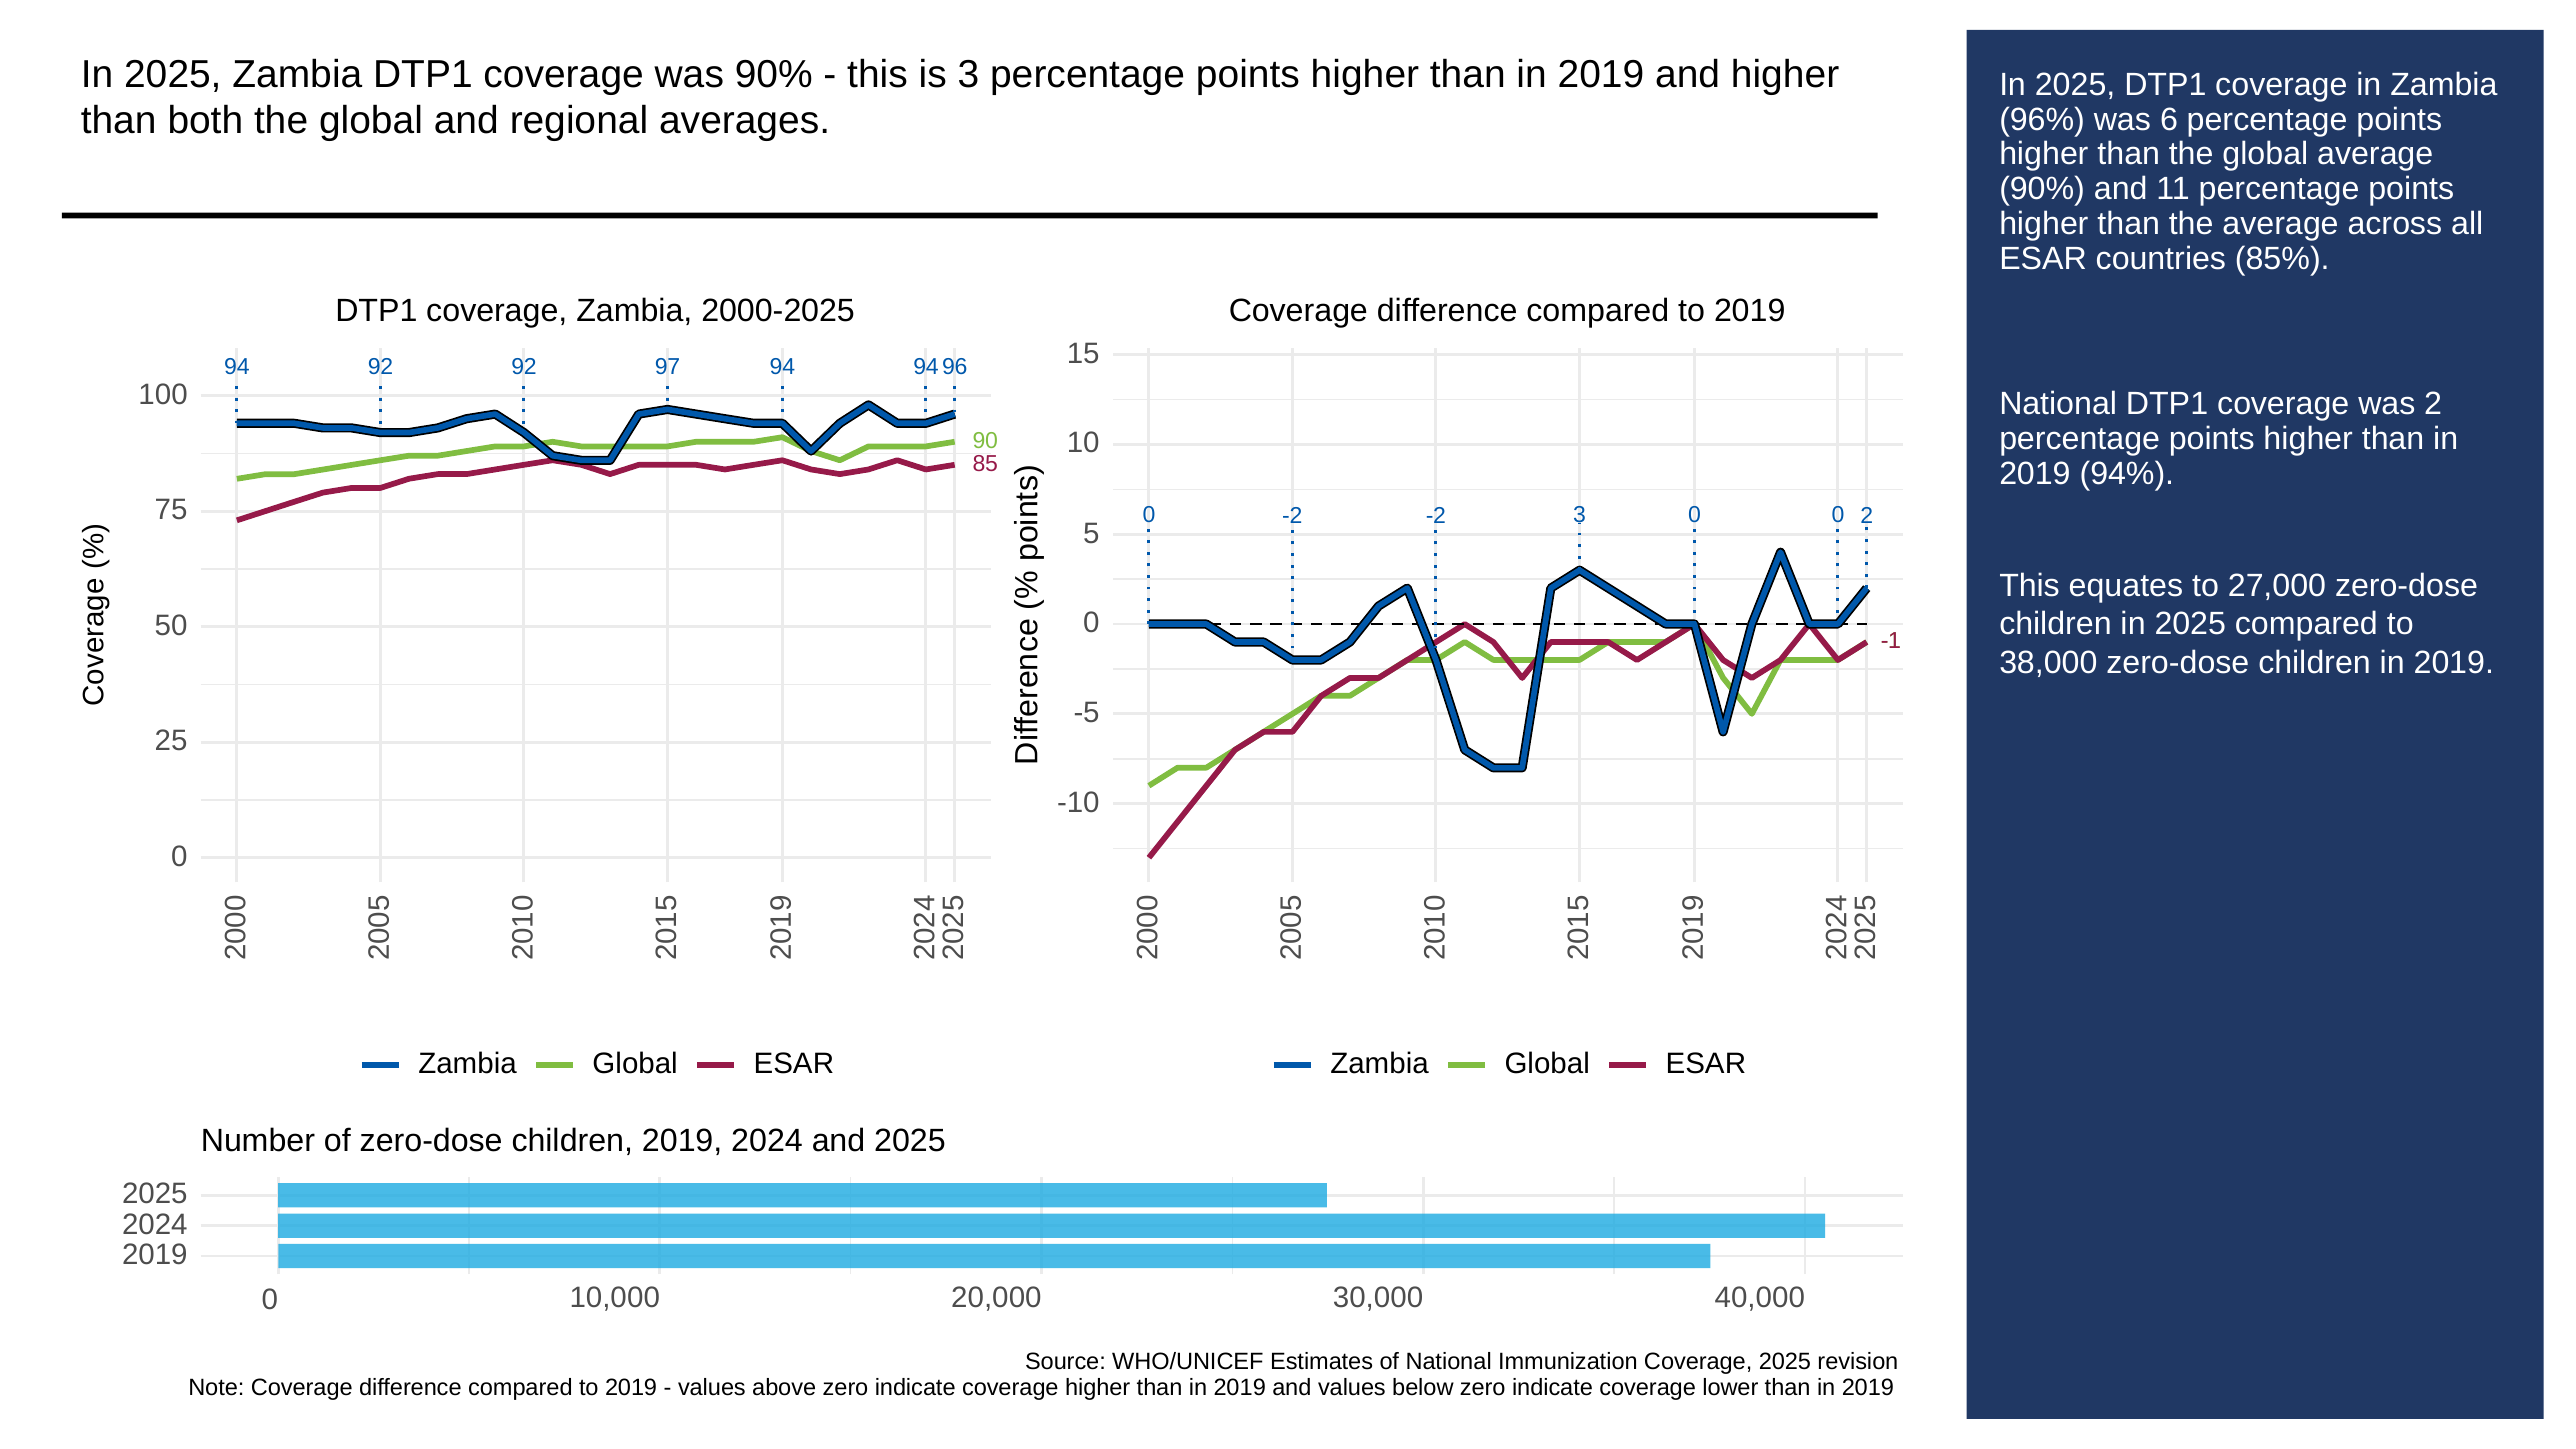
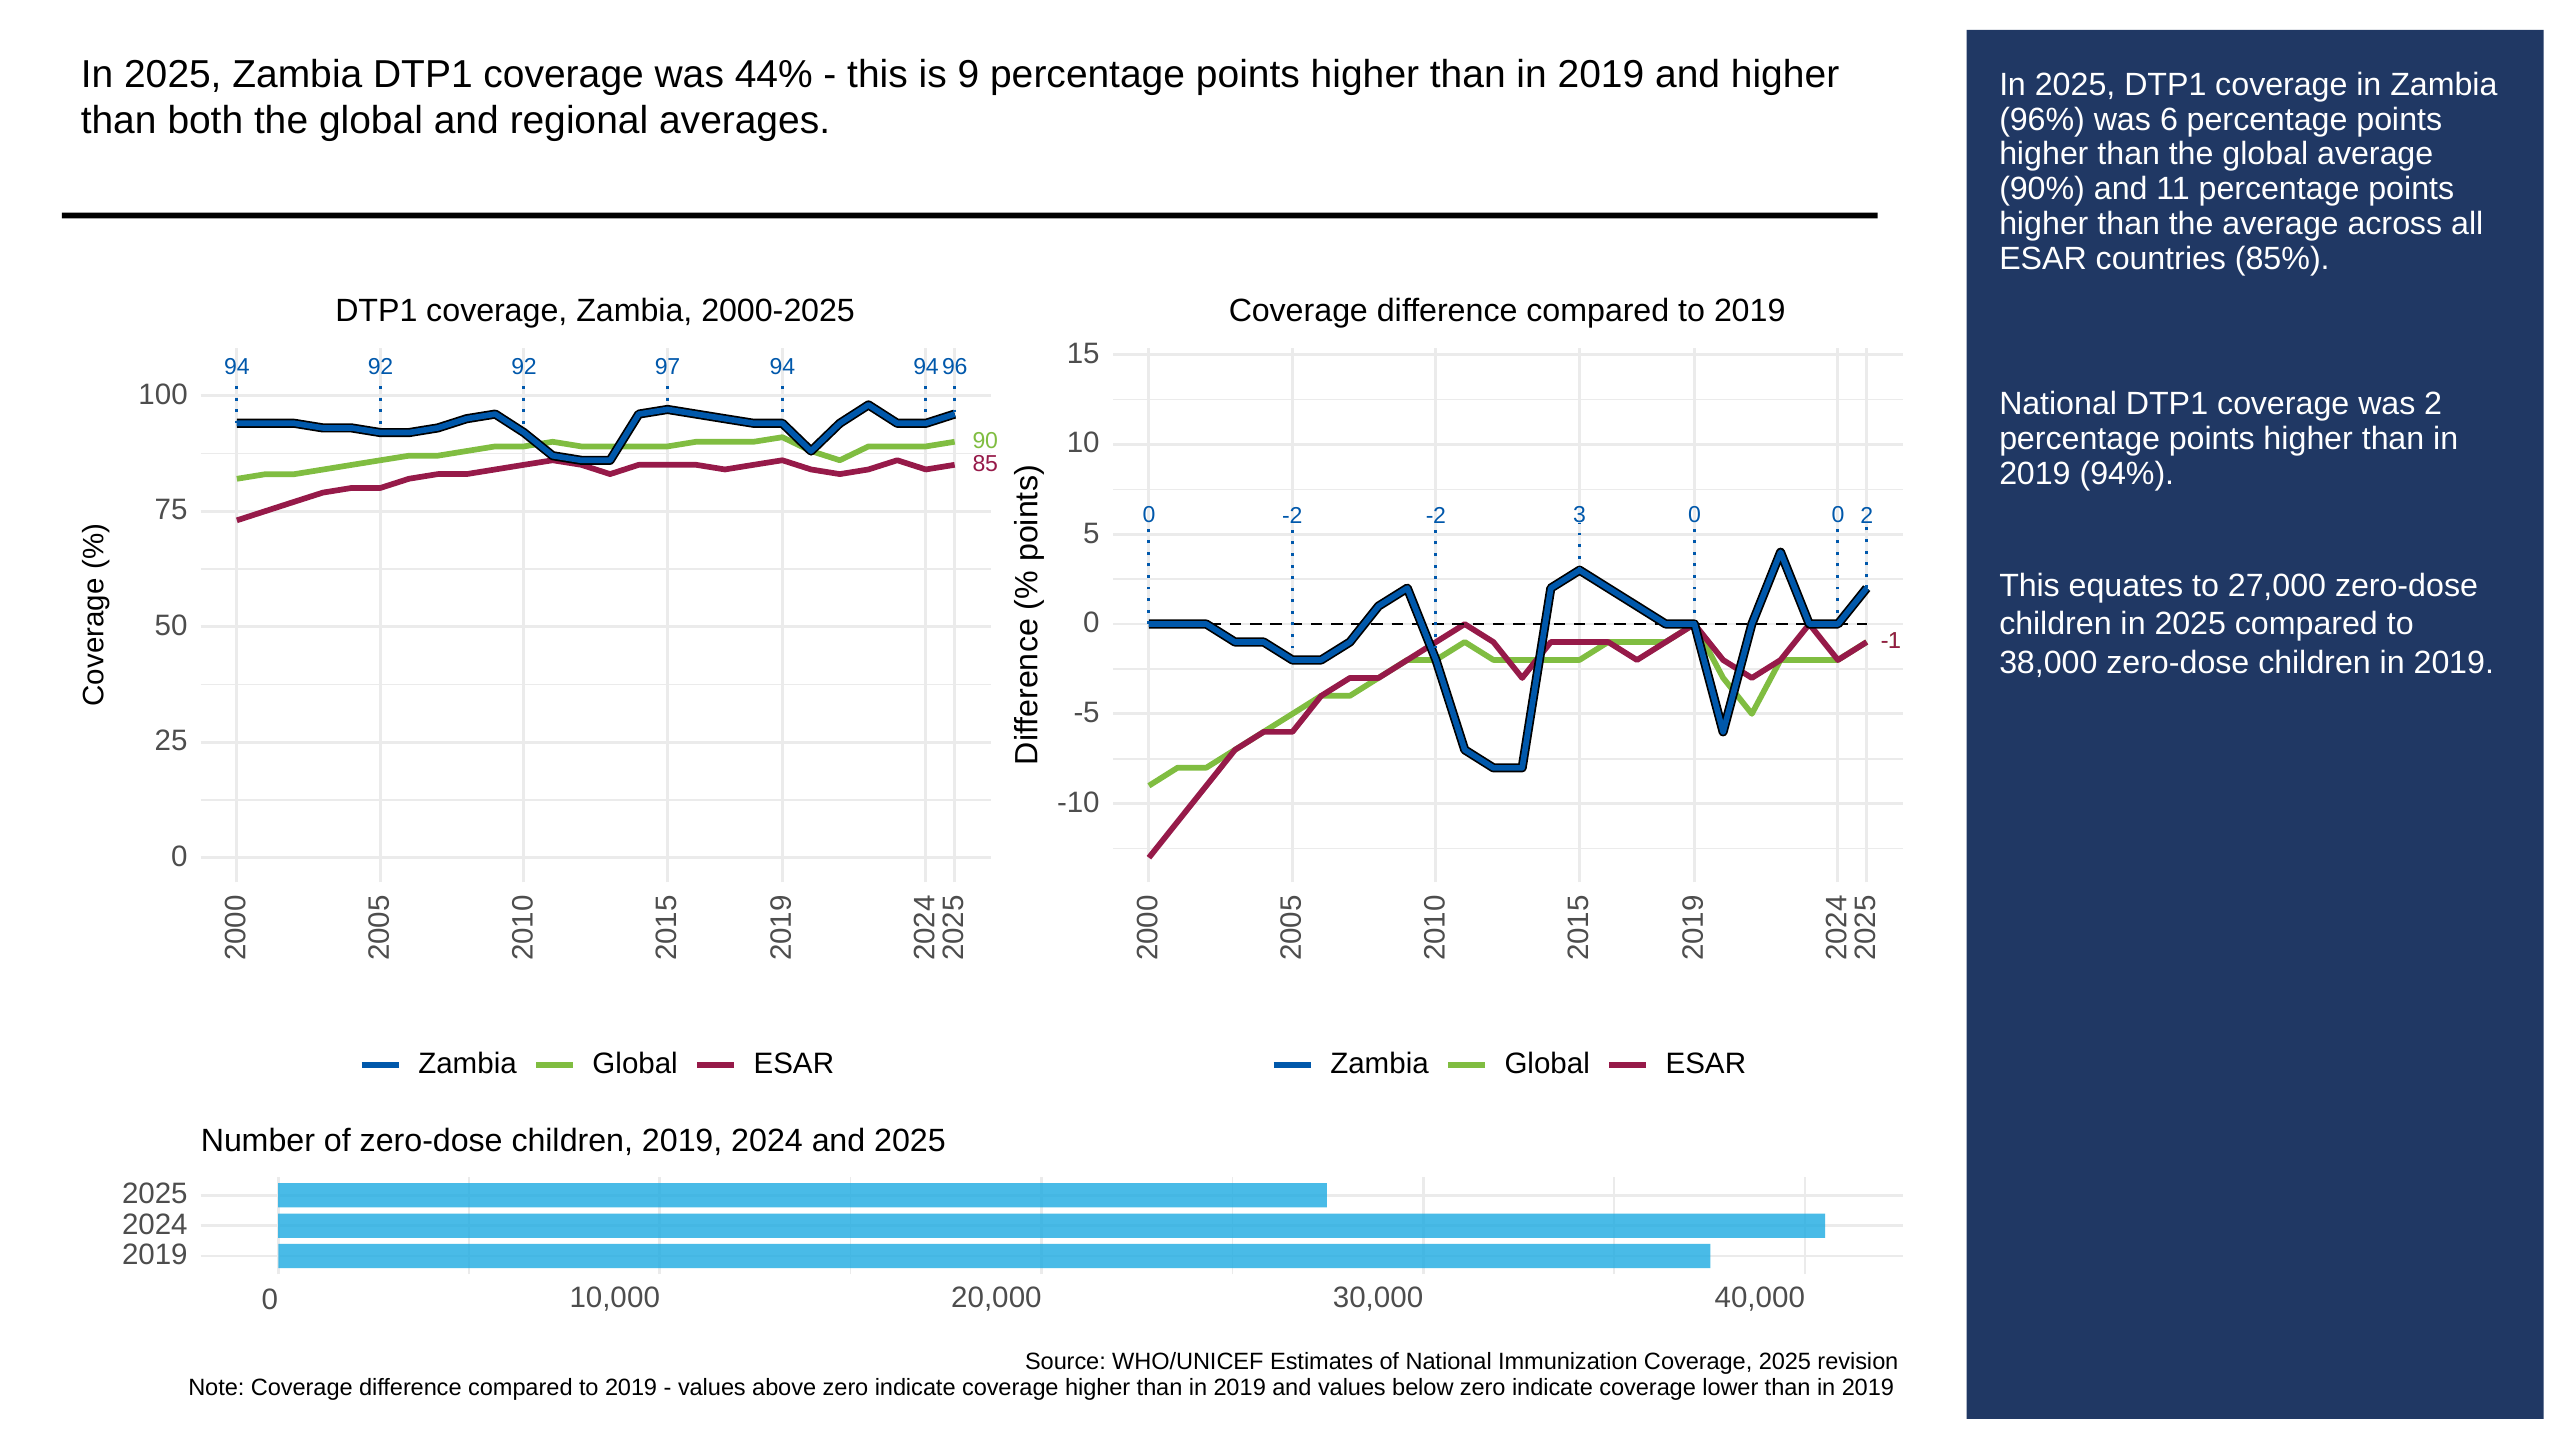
was 90%: 90% -> 44% (774, 74)
is 3: 3 -> 9 (968, 74)
